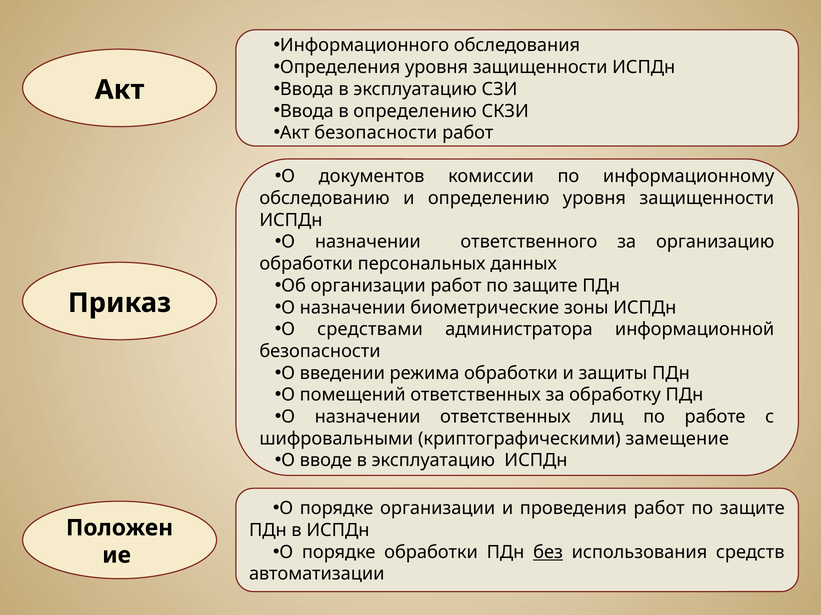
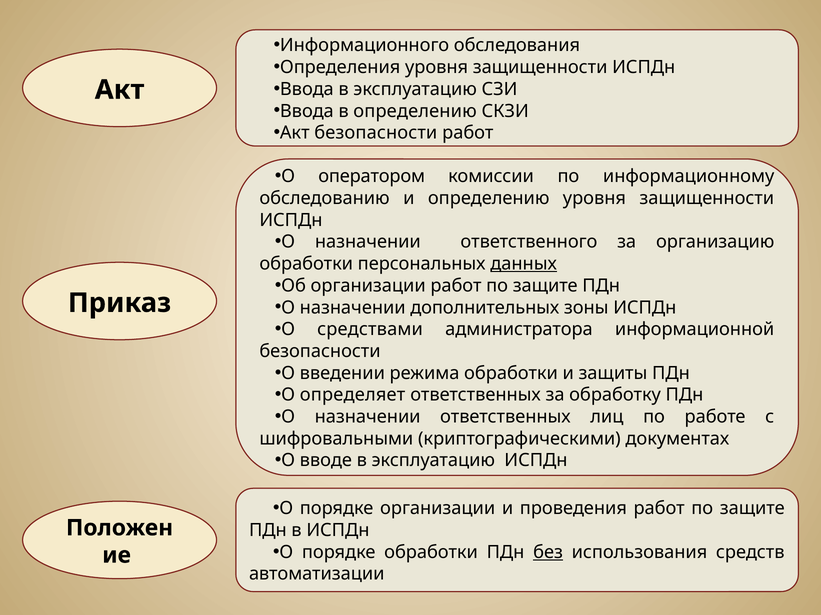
документов: документов -> оператором (372, 177)
данных underline: none -> present (524, 264)
биометрические: биометрические -> дополнительных (485, 308)
помещений: помещений -> определяет (353, 395)
замещение: замещение -> документах (677, 439)
